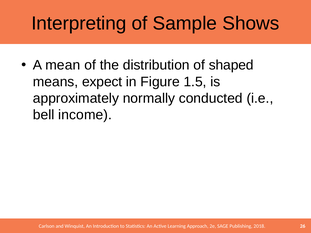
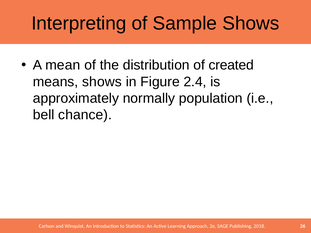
shaped: shaped -> created (231, 65)
means expect: expect -> shows (102, 82)
1.5: 1.5 -> 2.4 (195, 82)
conducted: conducted -> population (211, 98)
income: income -> chance (85, 115)
